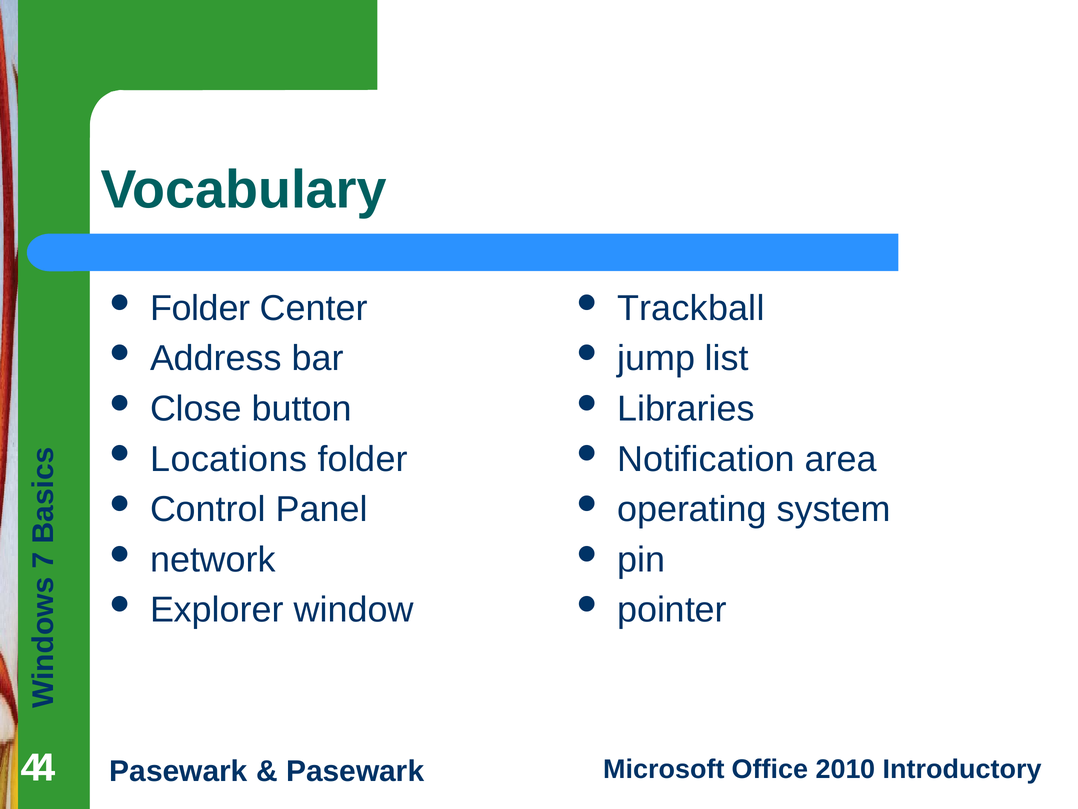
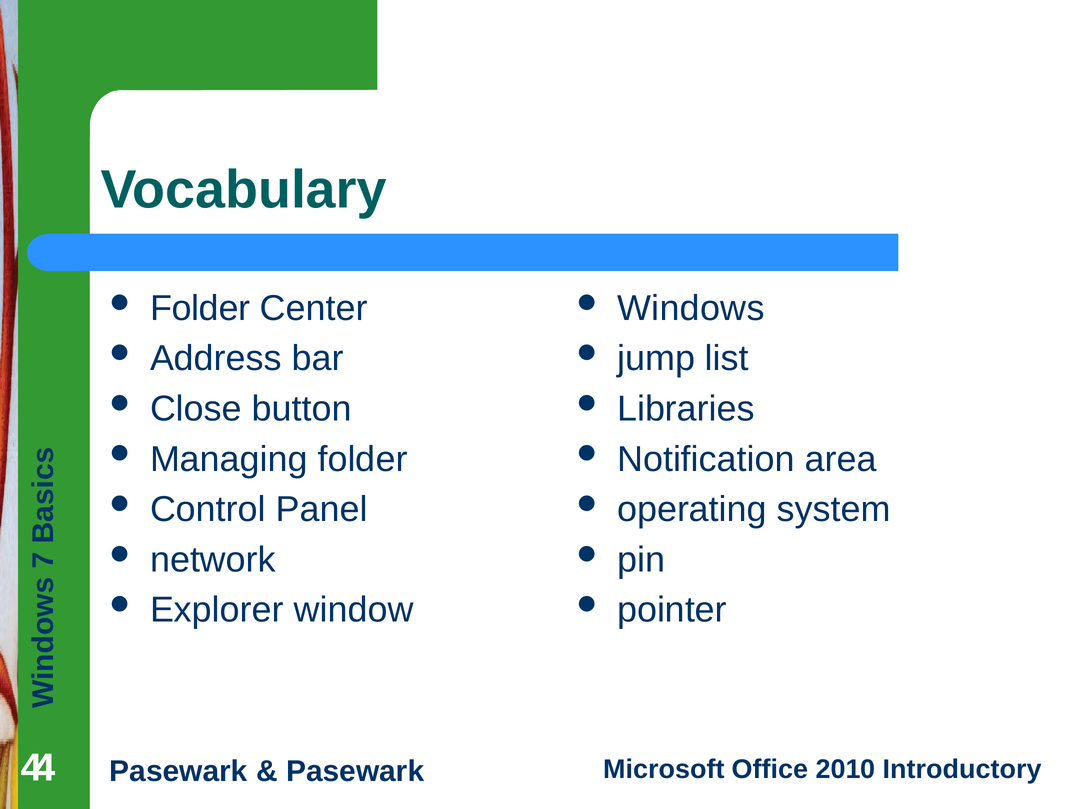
Trackball: Trackball -> Windows (691, 308)
Locations: Locations -> Managing (229, 459)
